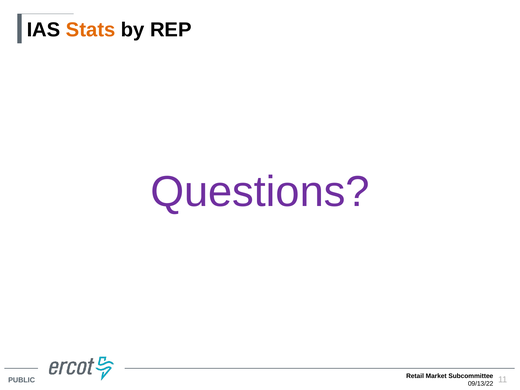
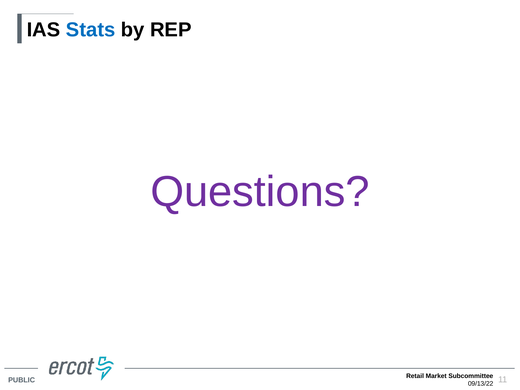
Stats colour: orange -> blue (91, 30)
